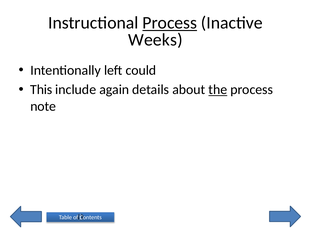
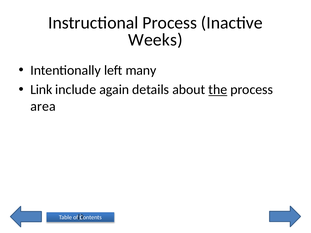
Process underline: present -> none (170, 23)
could: could -> many (141, 70)
This: This -> Link (41, 90)
note: note -> area (43, 106)
